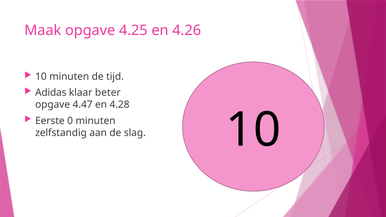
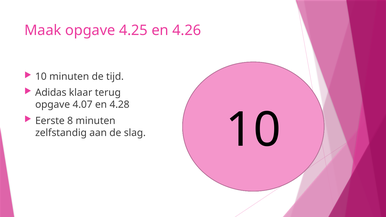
beter: beter -> terug (108, 93)
4.47: 4.47 -> 4.07 (83, 105)
0: 0 -> 8 (70, 121)
